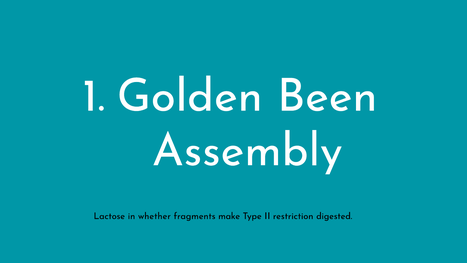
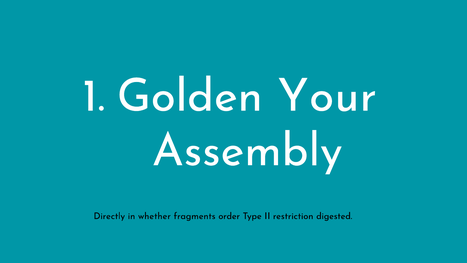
Been: Been -> Your (327, 96)
Lactose: Lactose -> Directly (109, 216)
make: make -> order (229, 216)
